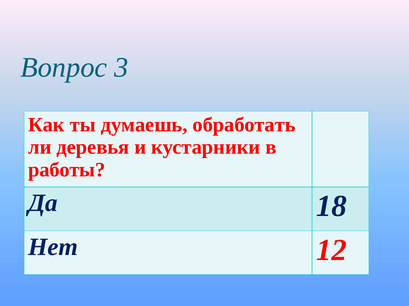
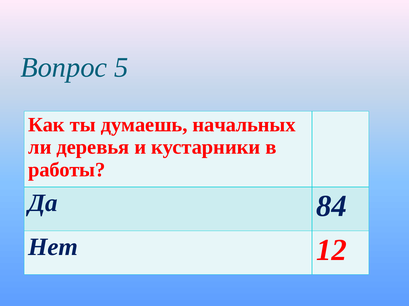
3: 3 -> 5 (121, 68)
обработать: обработать -> начальных (244, 125)
18: 18 -> 84 (331, 207)
